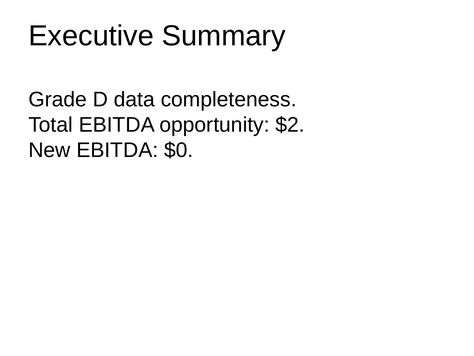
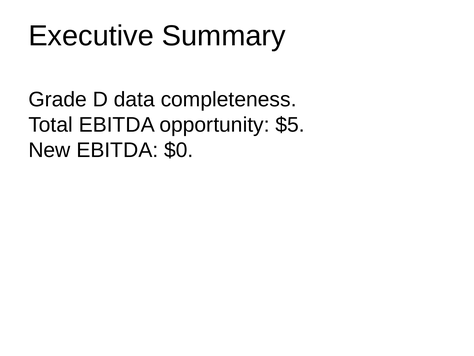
$2: $2 -> $5 (290, 125)
